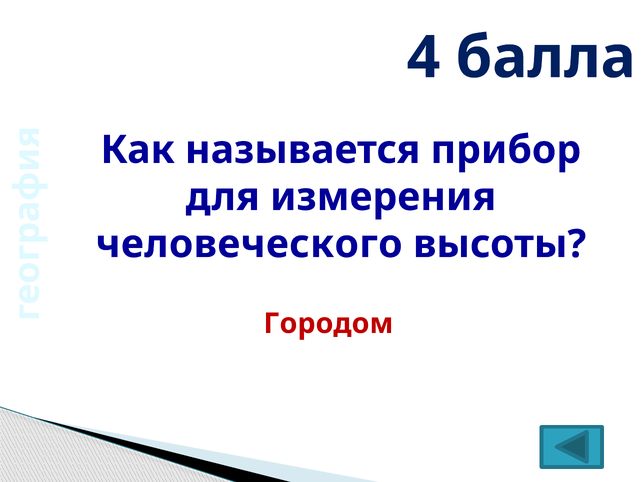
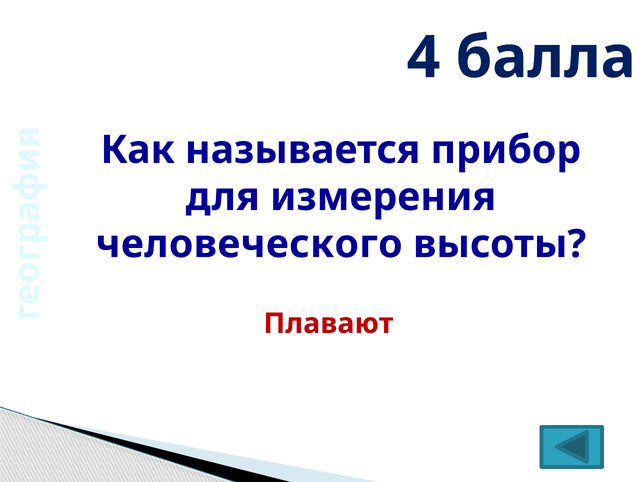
Городом: Городом -> Плавают (328, 323)
